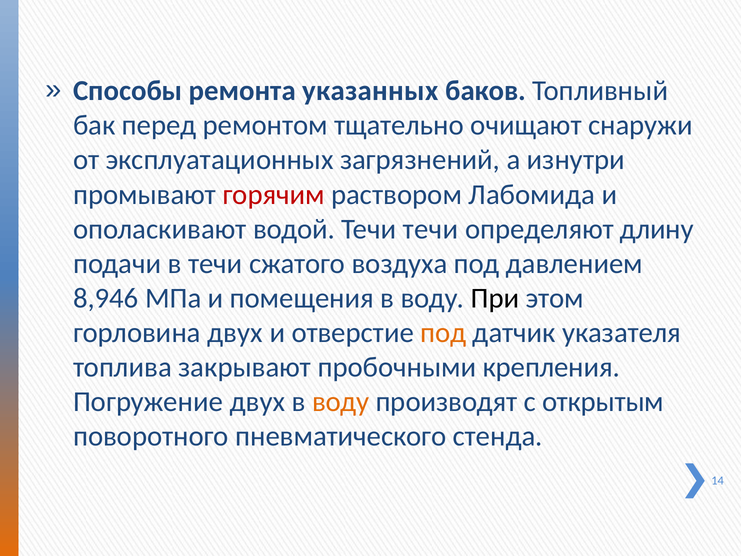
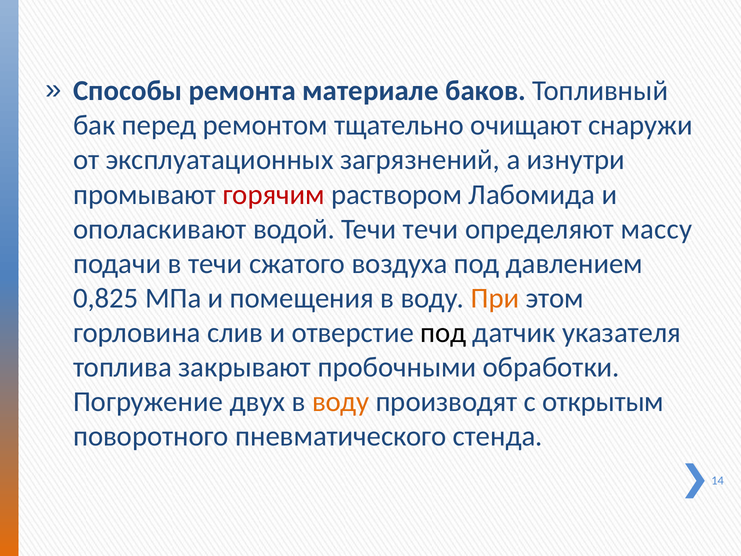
указанных: указанных -> материале (370, 91)
длину: длину -> массу (656, 229)
8,946: 8,946 -> 0,825 (106, 298)
При colour: black -> orange (495, 298)
горловина двух: двух -> слив (235, 332)
под colour: orange -> black (443, 332)
крепления: крепления -> обработки (551, 367)
